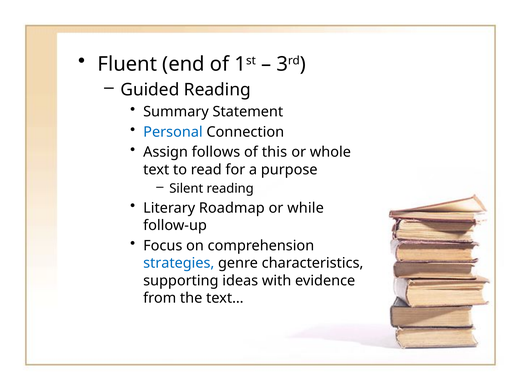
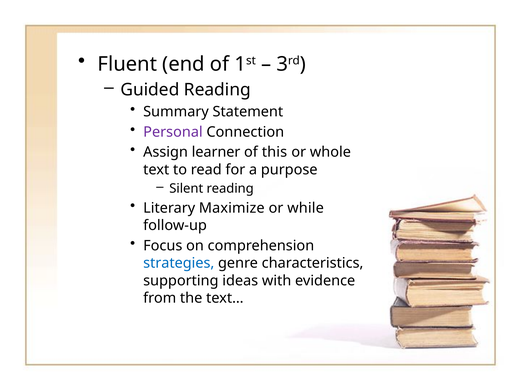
Personal colour: blue -> purple (173, 132)
follows: follows -> learner (216, 152)
Roadmap: Roadmap -> Maximize (232, 208)
